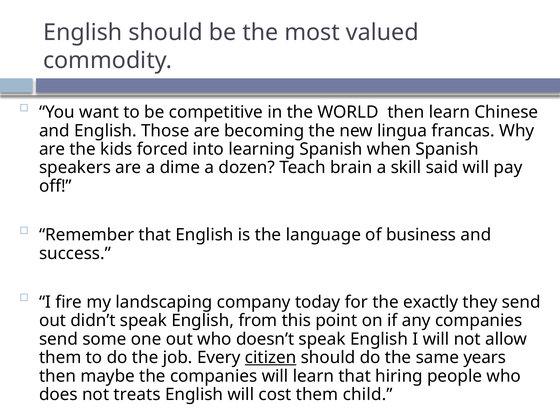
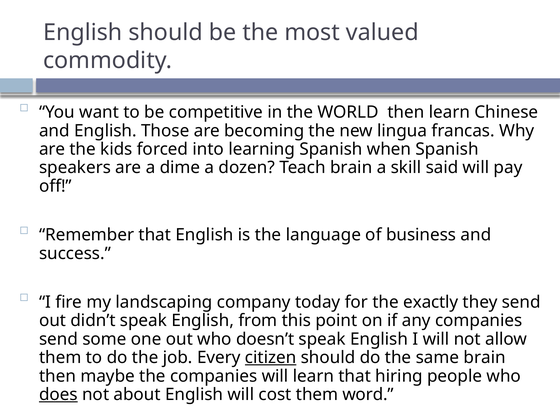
same years: years -> brain (485, 358)
does underline: none -> present (58, 395)
treats: treats -> about (137, 395)
child: child -> word (368, 395)
